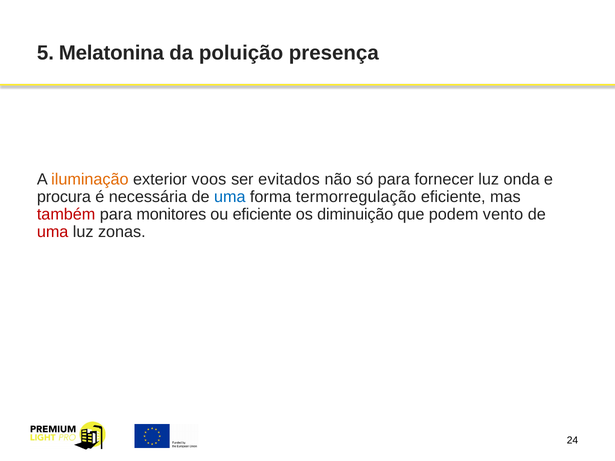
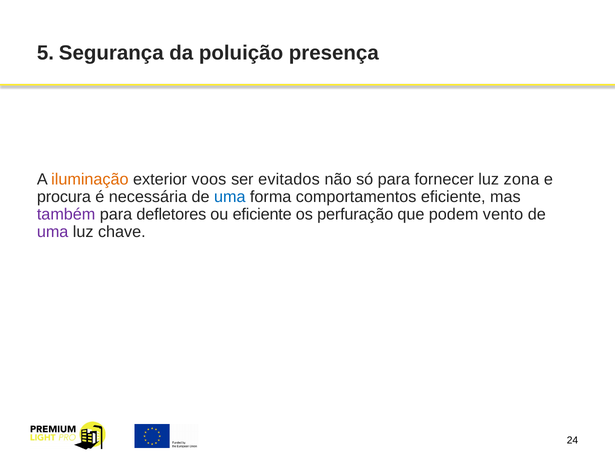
Melatonina: Melatonina -> Segurança (111, 53)
onda: onda -> zona (521, 179)
termorregulação: termorregulação -> comportamentos (356, 197)
também colour: red -> purple (66, 214)
monitores: monitores -> defletores (171, 214)
diminuição: diminuição -> perfuração (355, 214)
uma colour: red -> purple (53, 232)
zonas: zonas -> chave (122, 232)
